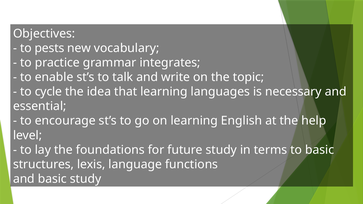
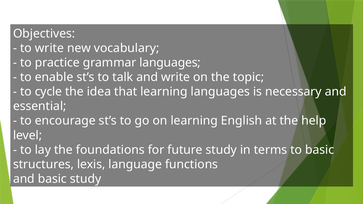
to pests: pests -> write (49, 48)
grammar integrates: integrates -> languages (170, 63)
